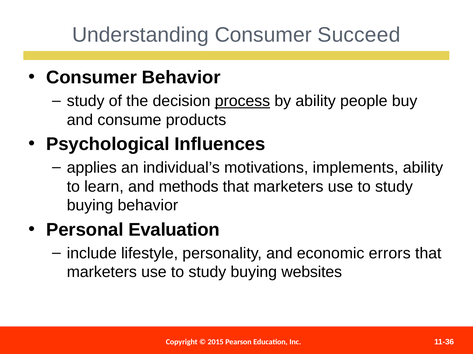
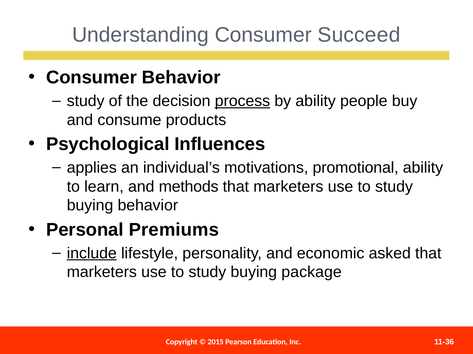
implements: implements -> promotional (356, 168)
Evaluation: Evaluation -> Premiums (174, 230)
include underline: none -> present (92, 254)
errors: errors -> asked (390, 254)
websites: websites -> package (312, 273)
